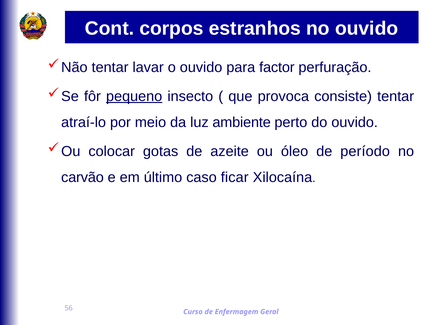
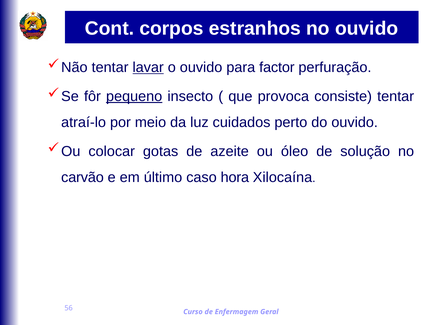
lavar underline: none -> present (148, 67)
ambiente: ambiente -> cuidados (242, 122)
período: período -> solução (365, 151)
ficar: ficar -> hora (235, 177)
